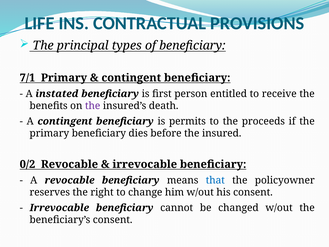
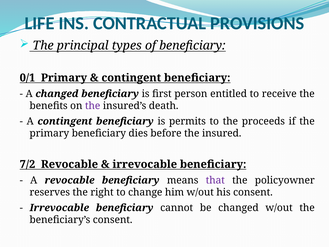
7/1: 7/1 -> 0/1 (27, 78)
A instated: instated -> changed (57, 94)
0/2: 0/2 -> 7/2 (27, 164)
that colour: blue -> purple (215, 180)
